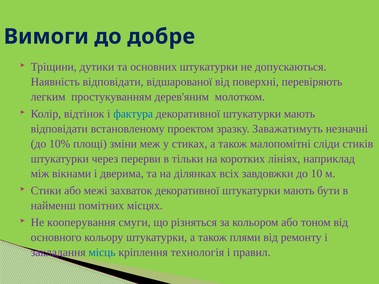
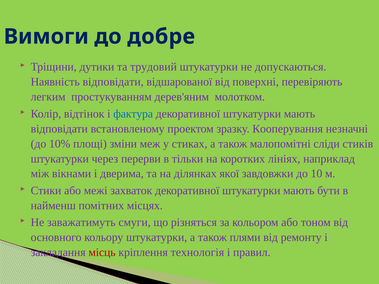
основних: основних -> трудовий (154, 67)
Заважатимуть: Заважатимуть -> Кооперування (288, 129)
всіх: всіх -> якої (229, 174)
кооперування: кооперування -> заважатимуть (81, 223)
місць colour: blue -> red (102, 253)
